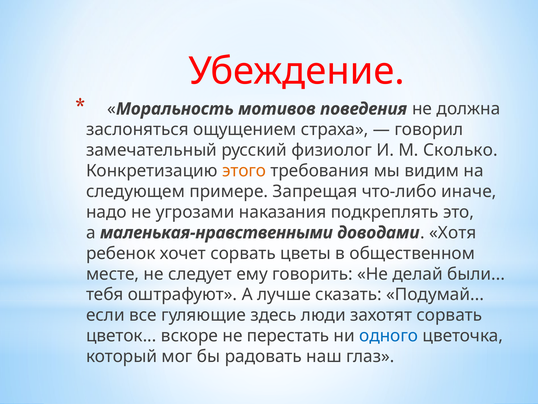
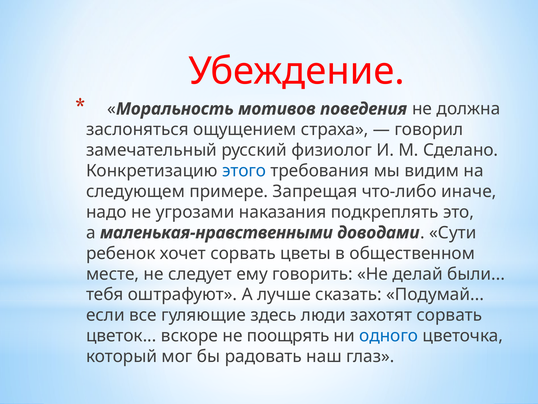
Сколько: Сколько -> Сделано (461, 150)
этого colour: orange -> blue (244, 171)
Хотя: Хотя -> Сути (453, 232)
перестать: перестать -> поощрять (288, 335)
